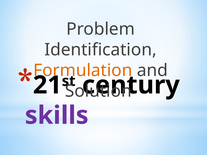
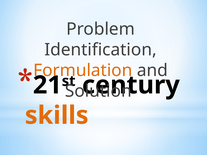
skills colour: purple -> orange (57, 116)
